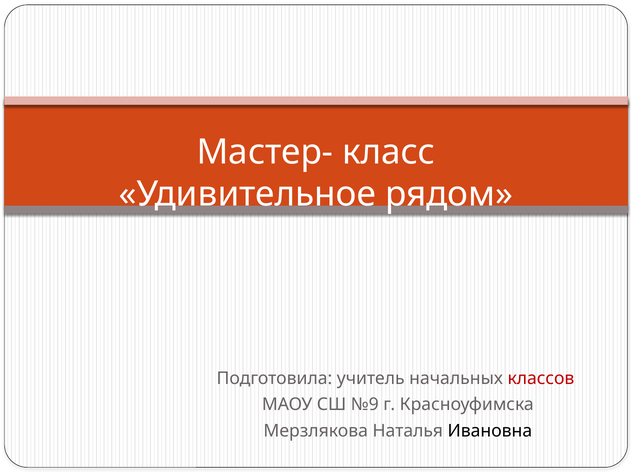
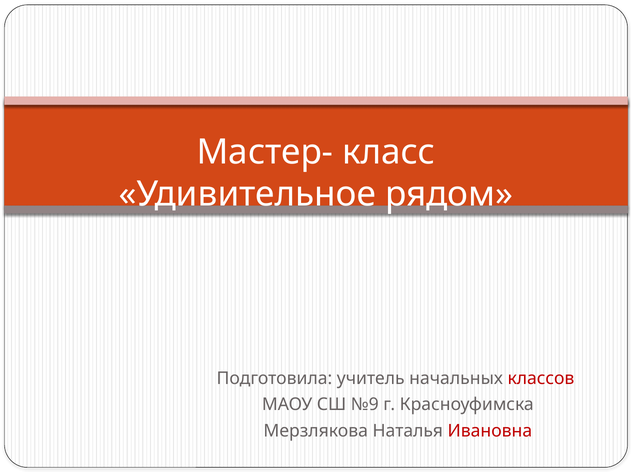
Ивановна colour: black -> red (490, 431)
